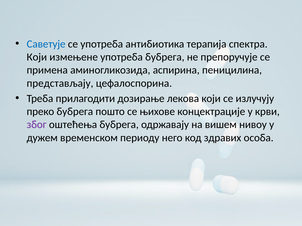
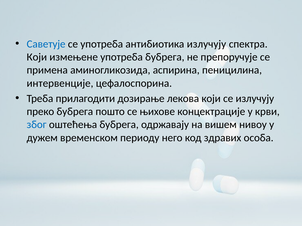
антибиотика терапија: терапија -> излучују (206, 44)
представљају: представљају -> интервенције (60, 83)
због colour: purple -> blue (37, 125)
